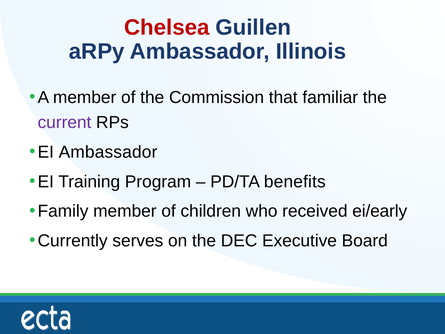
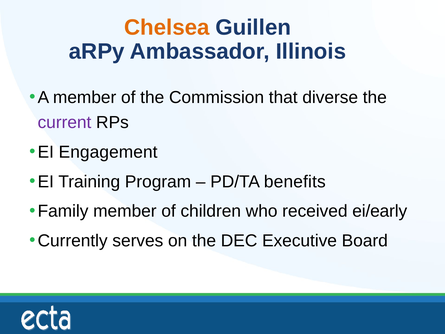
Chelsea colour: red -> orange (167, 27)
familiar: familiar -> diverse (330, 97)
EI Ambassador: Ambassador -> Engagement (108, 152)
